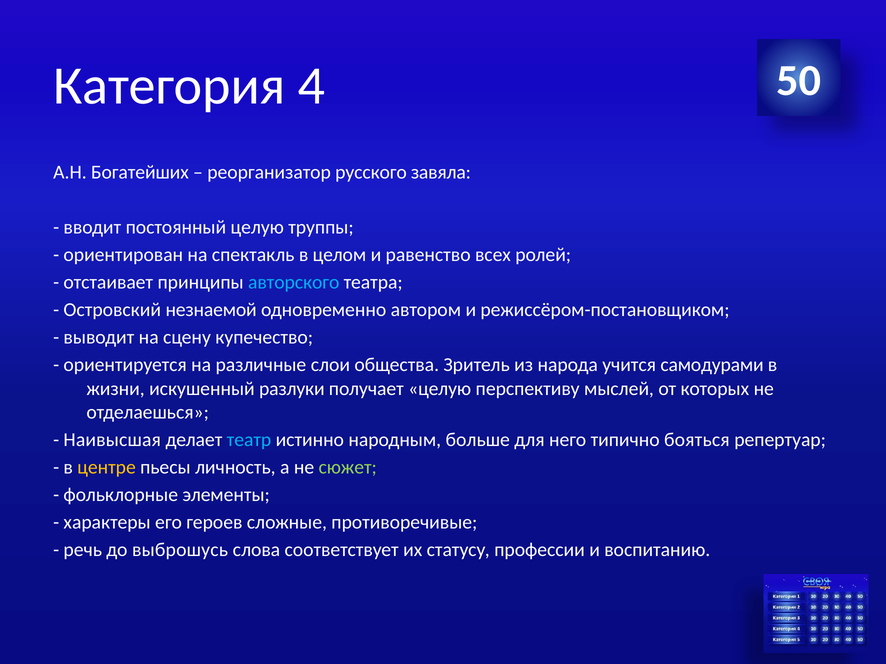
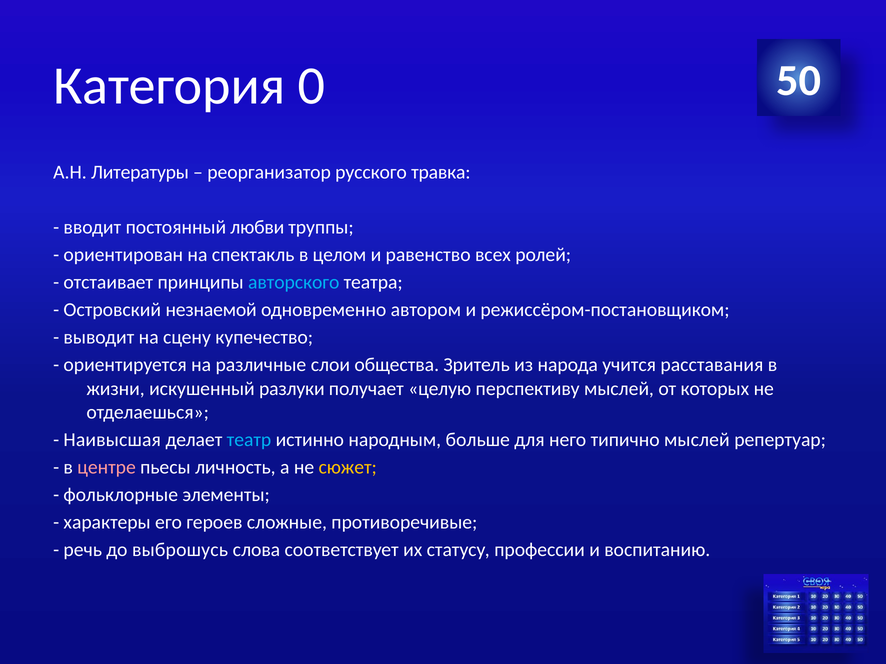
4: 4 -> 0 (311, 86)
Богатейших: Богатейших -> Литературы (140, 173)
завяла: завяла -> травка (441, 173)
постоянный целую: целую -> любви (257, 228)
самодурами: самодурами -> расставания (712, 365)
типично бояться: бояться -> мыслей (697, 440)
центре colour: yellow -> pink (107, 467)
сюжет colour: light green -> yellow (348, 467)
